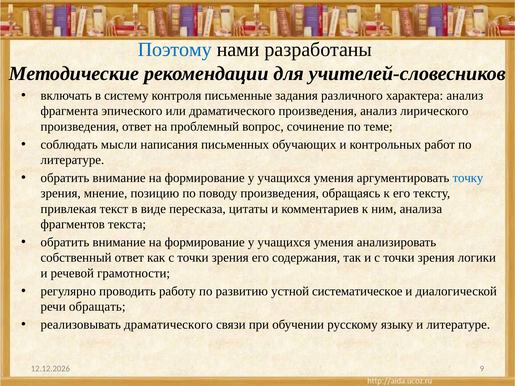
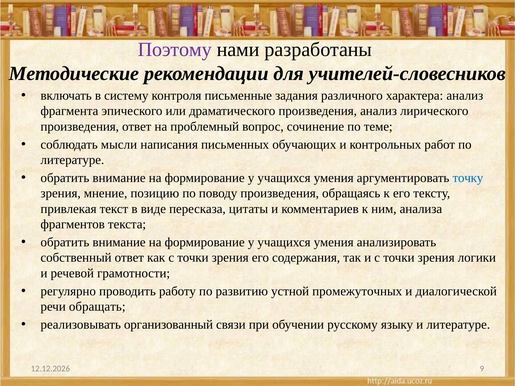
Поэтому colour: blue -> purple (175, 50)
систематическое: систематическое -> промежуточных (357, 291)
реализовывать драматического: драматического -> организованный (169, 325)
